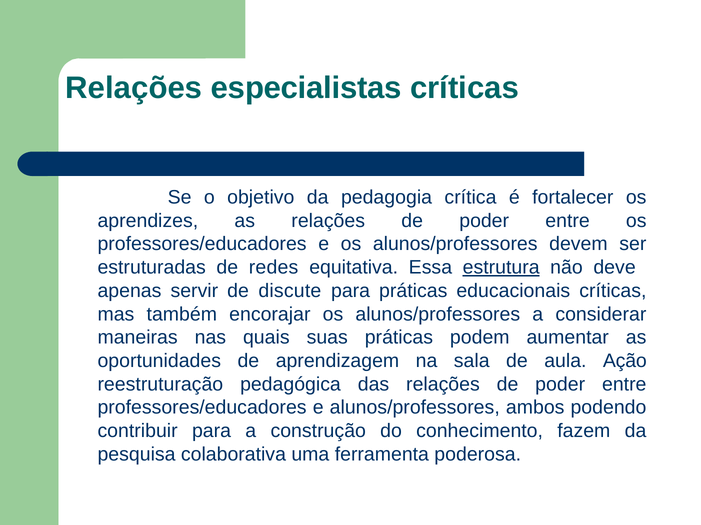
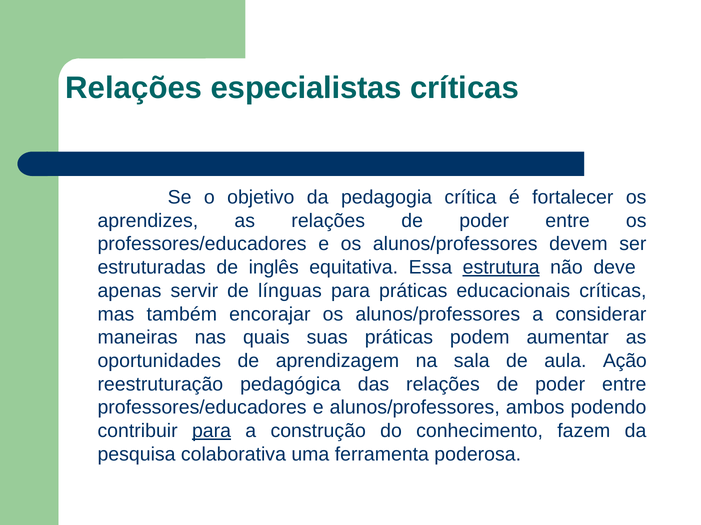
redes: redes -> inglês (274, 268)
discute: discute -> línguas (290, 291)
para underline: none -> present (212, 431)
